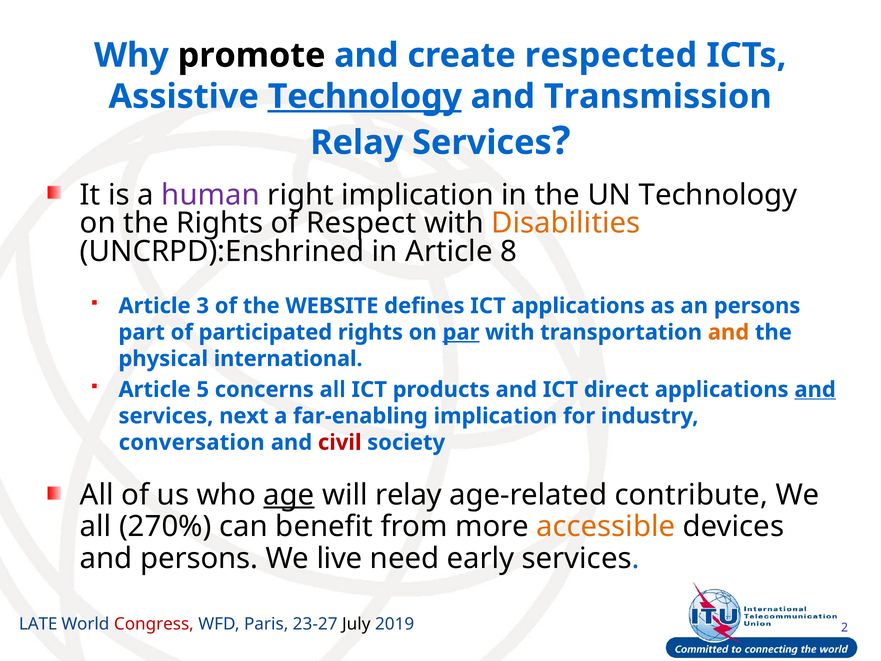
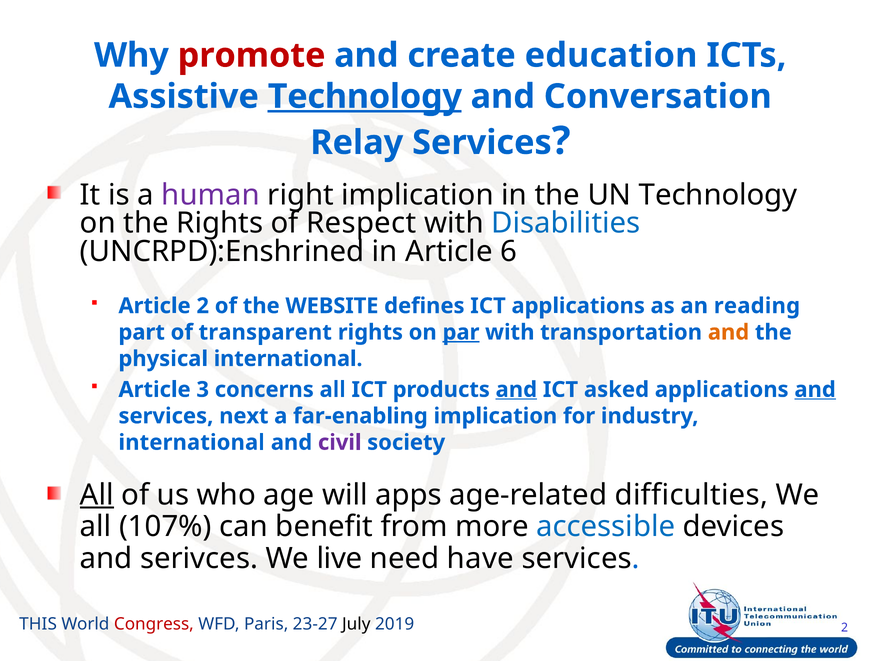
promote colour: black -> red (252, 55)
respected: respected -> education (611, 55)
Transmission: Transmission -> Conversation (658, 96)
Disabilities colour: orange -> blue (566, 223)
8: 8 -> 6 (509, 251)
Article 3: 3 -> 2 (203, 306)
an persons: persons -> reading (757, 306)
participated: participated -> transparent (265, 332)
5: 5 -> 3 (203, 389)
and underline: none -> present (516, 389)
direct: direct -> asked (616, 389)
conversation: conversation -> international (192, 442)
civil colour: red -> purple (340, 442)
All underline: none -> present (97, 495)
age underline: present -> none (289, 495)
will relay: relay -> apps (409, 495)
contribute: contribute -> difficulties (691, 495)
270%: 270% -> 107% (165, 527)
accessible colour: orange -> blue (606, 527)
and persons: persons -> serivces (199, 558)
early: early -> have (480, 558)
LATE: LATE -> THIS (38, 624)
